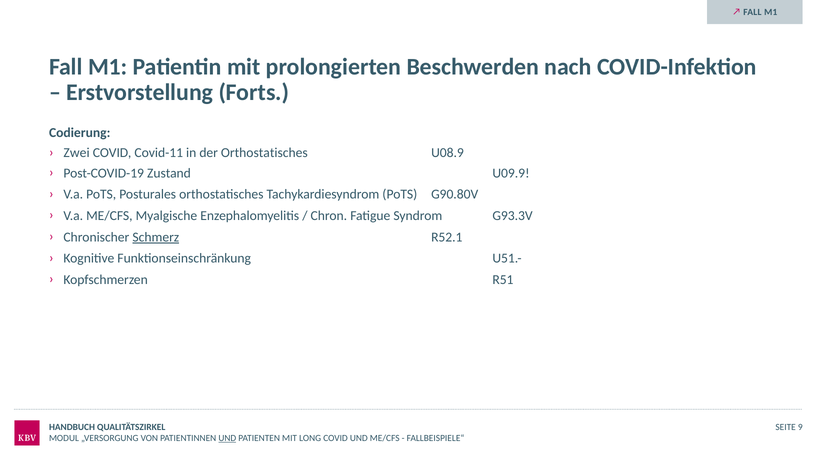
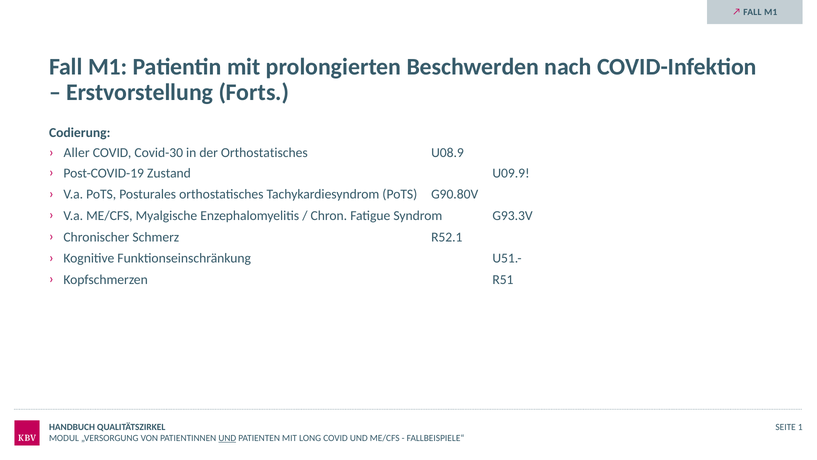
Zwei: Zwei -> Aller (77, 153)
Covid-11: Covid-11 -> Covid-30 (159, 153)
Schmerz underline: present -> none (156, 237)
9: 9 -> 1 (800, 427)
